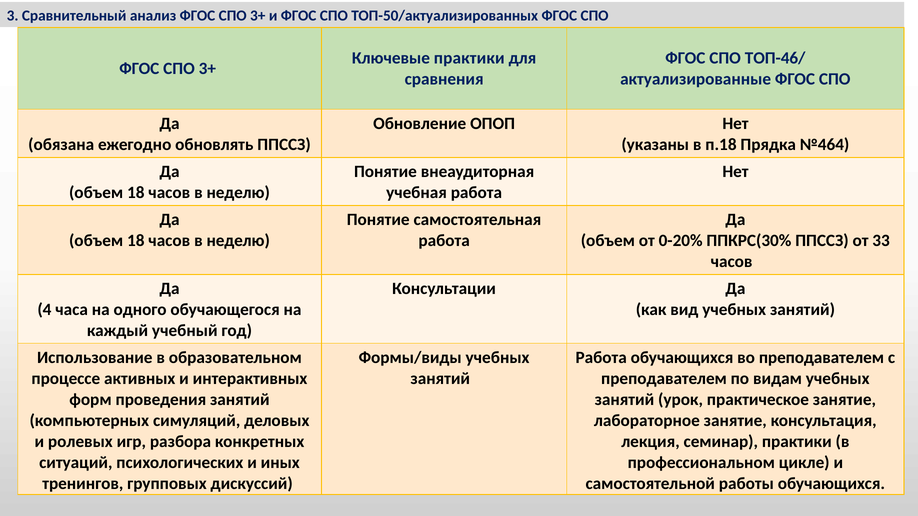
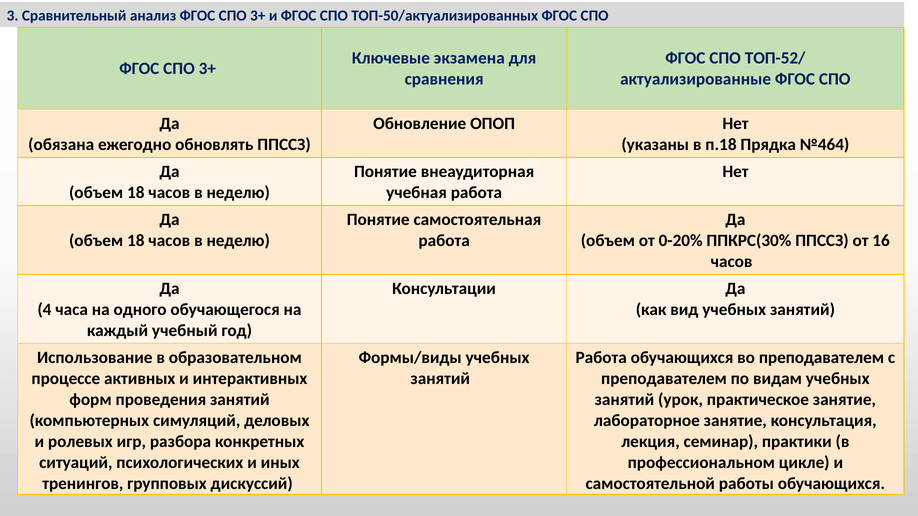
Ключевые практики: практики -> экзамена (469, 58)
ТОП-46/: ТОП-46/ -> ТОП-52/ (775, 58)
33: 33 -> 16 (881, 241)
